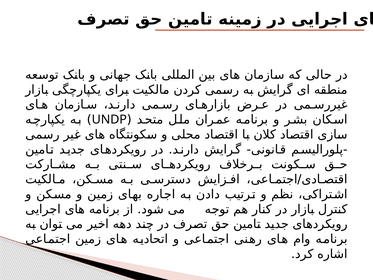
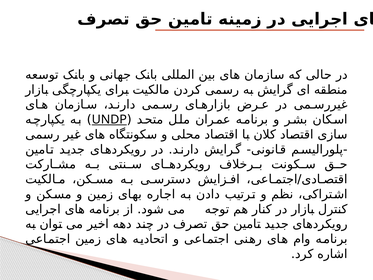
UNDP underline: none -> present (109, 119)
